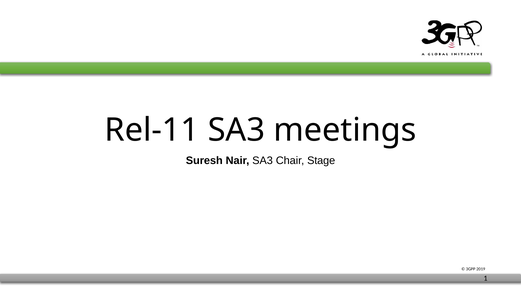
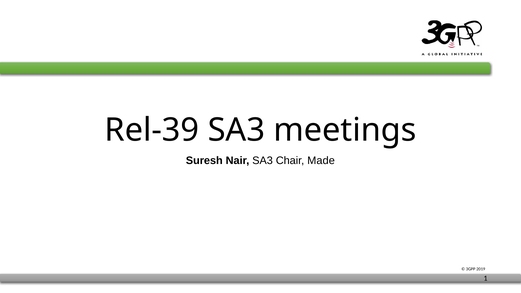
Rel-11: Rel-11 -> Rel-39 (152, 130)
Stage: Stage -> Made (321, 161)
